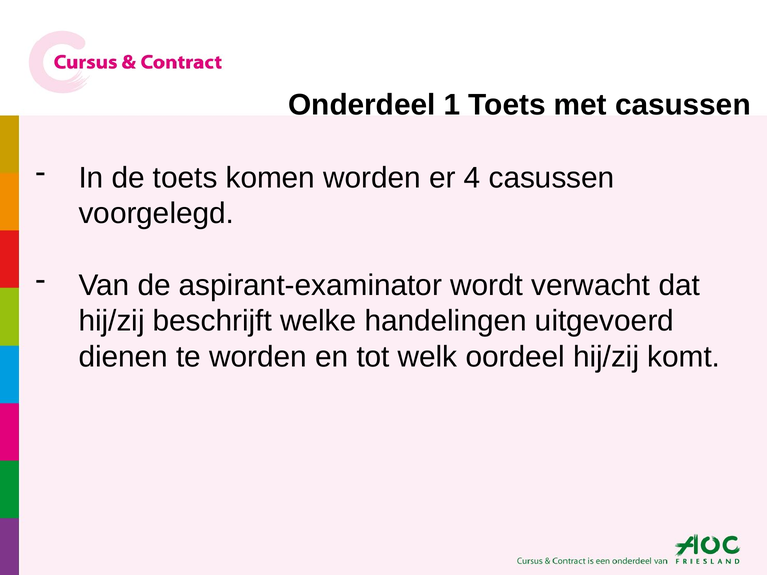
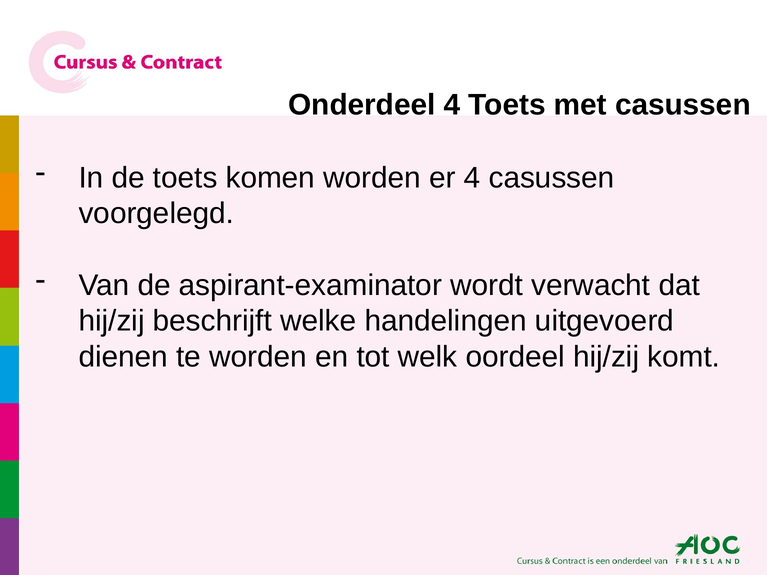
Onderdeel 1: 1 -> 4 (452, 105)
